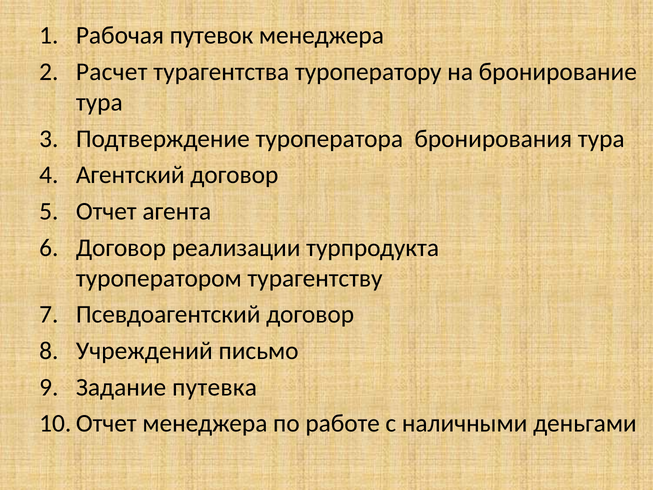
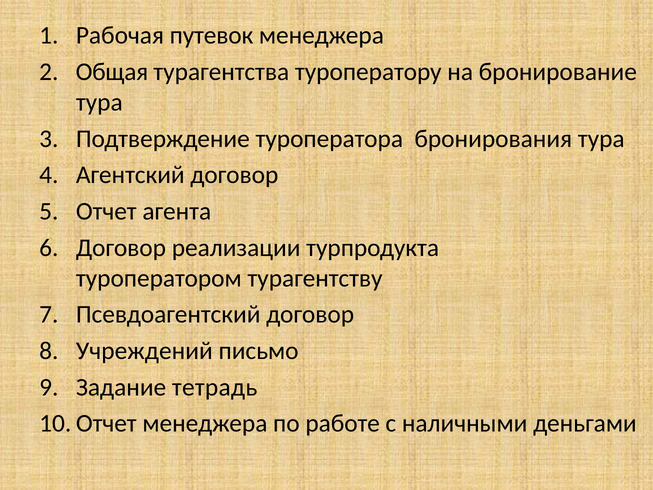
Расчет: Расчет -> Общая (112, 72)
путевка: путевка -> тетрадь (215, 387)
